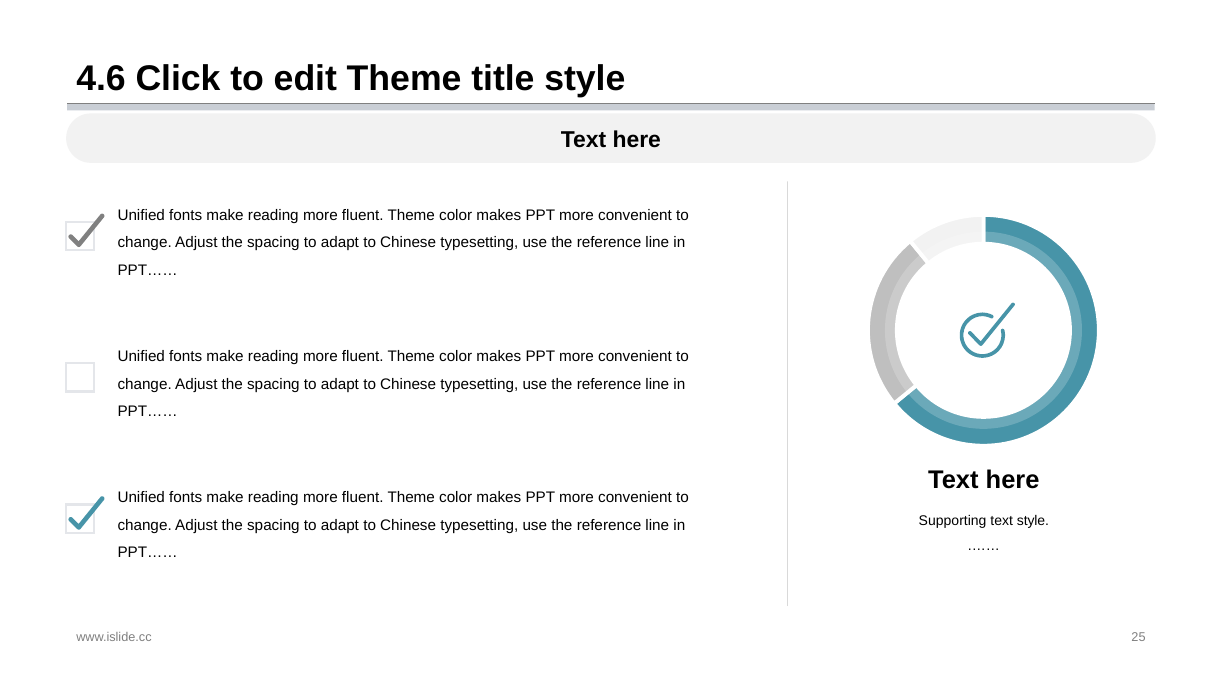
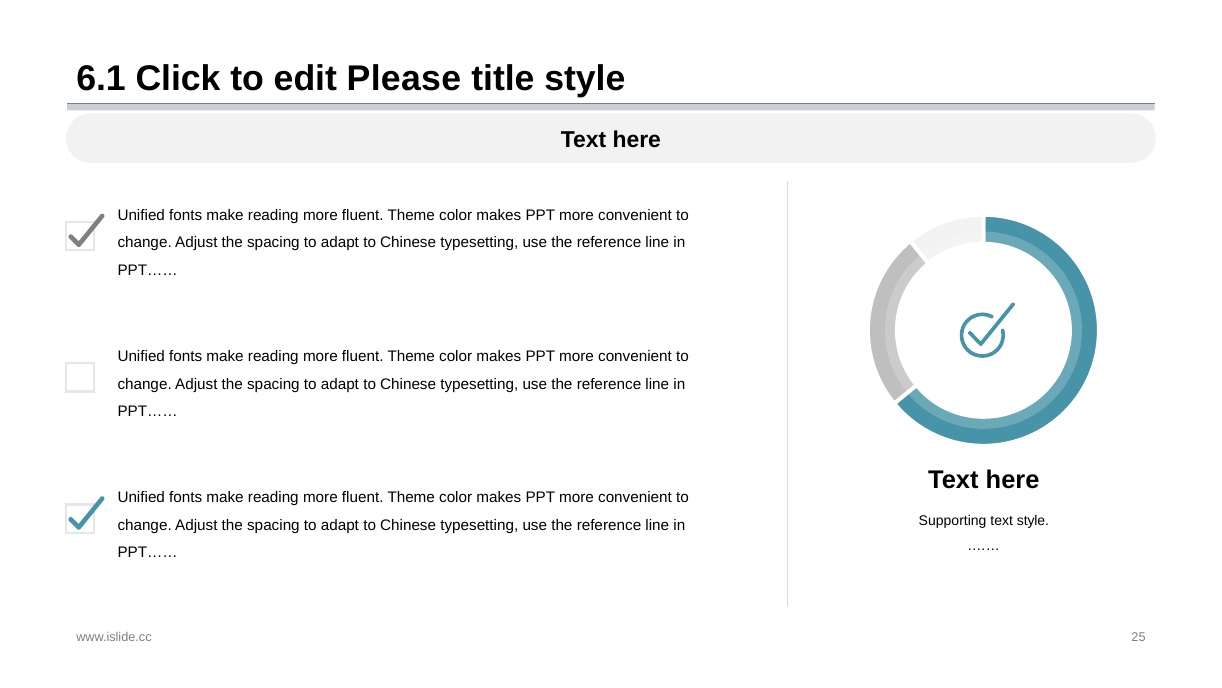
4.6: 4.6 -> 6.1 (101, 79)
edit Theme: Theme -> Please (404, 79)
